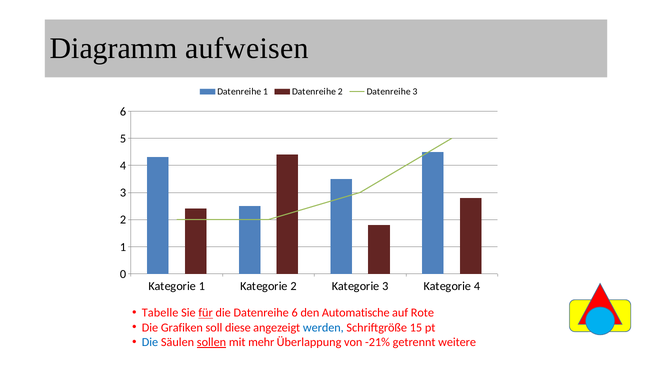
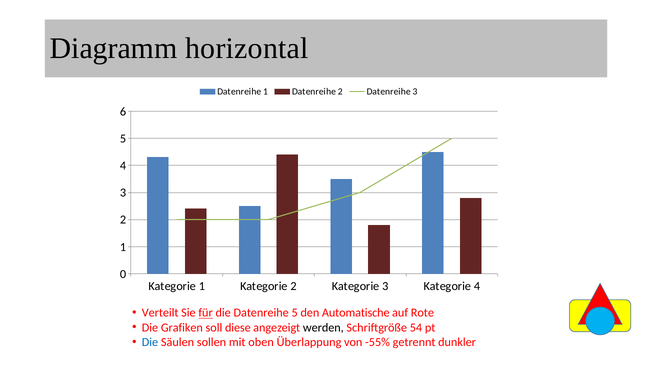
aufweisen: aufweisen -> horizontal (247, 48)
Tabelle: Tabelle -> Verteilt (160, 313)
Datenreihe 6: 6 -> 5 (295, 313)
werden colour: blue -> black (323, 327)
15: 15 -> 54 (416, 327)
sollen underline: present -> none (212, 342)
mehr: mehr -> oben (261, 342)
-21%: -21% -> -55% (378, 342)
weitere: weitere -> dunkler (457, 342)
